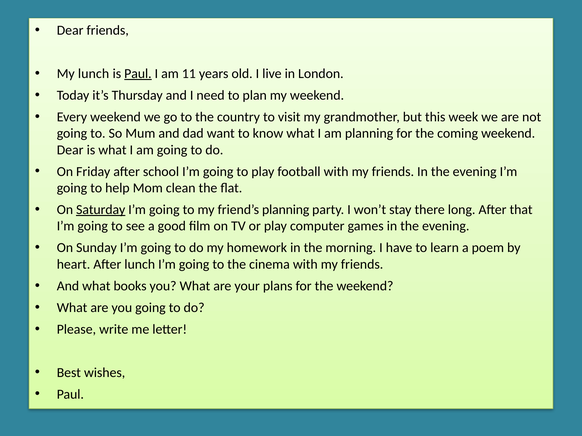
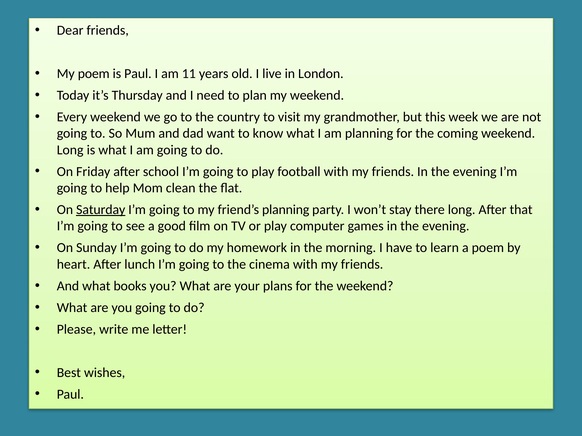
My lunch: lunch -> poem (94, 74)
Paul underline: present -> none (138, 74)
Dear: Dear -> Long (70, 150)
